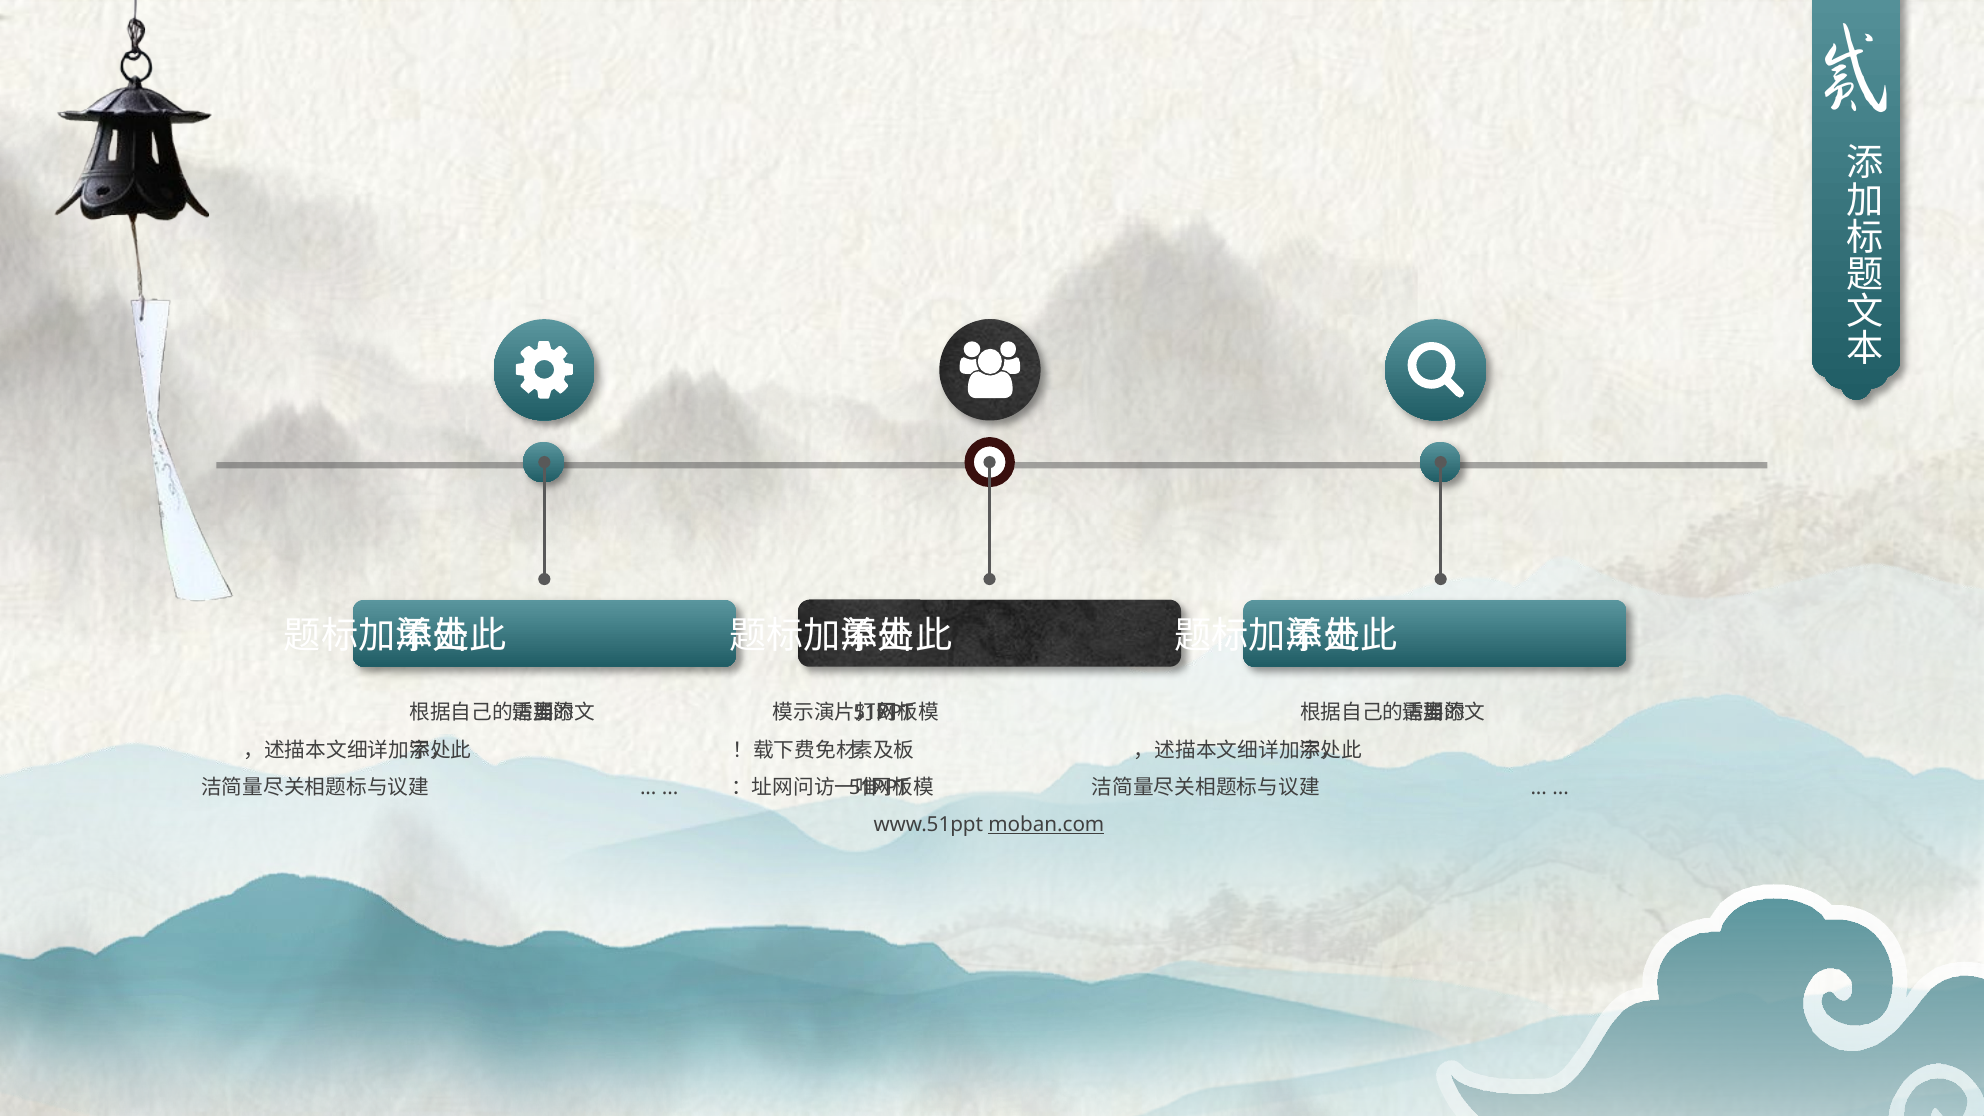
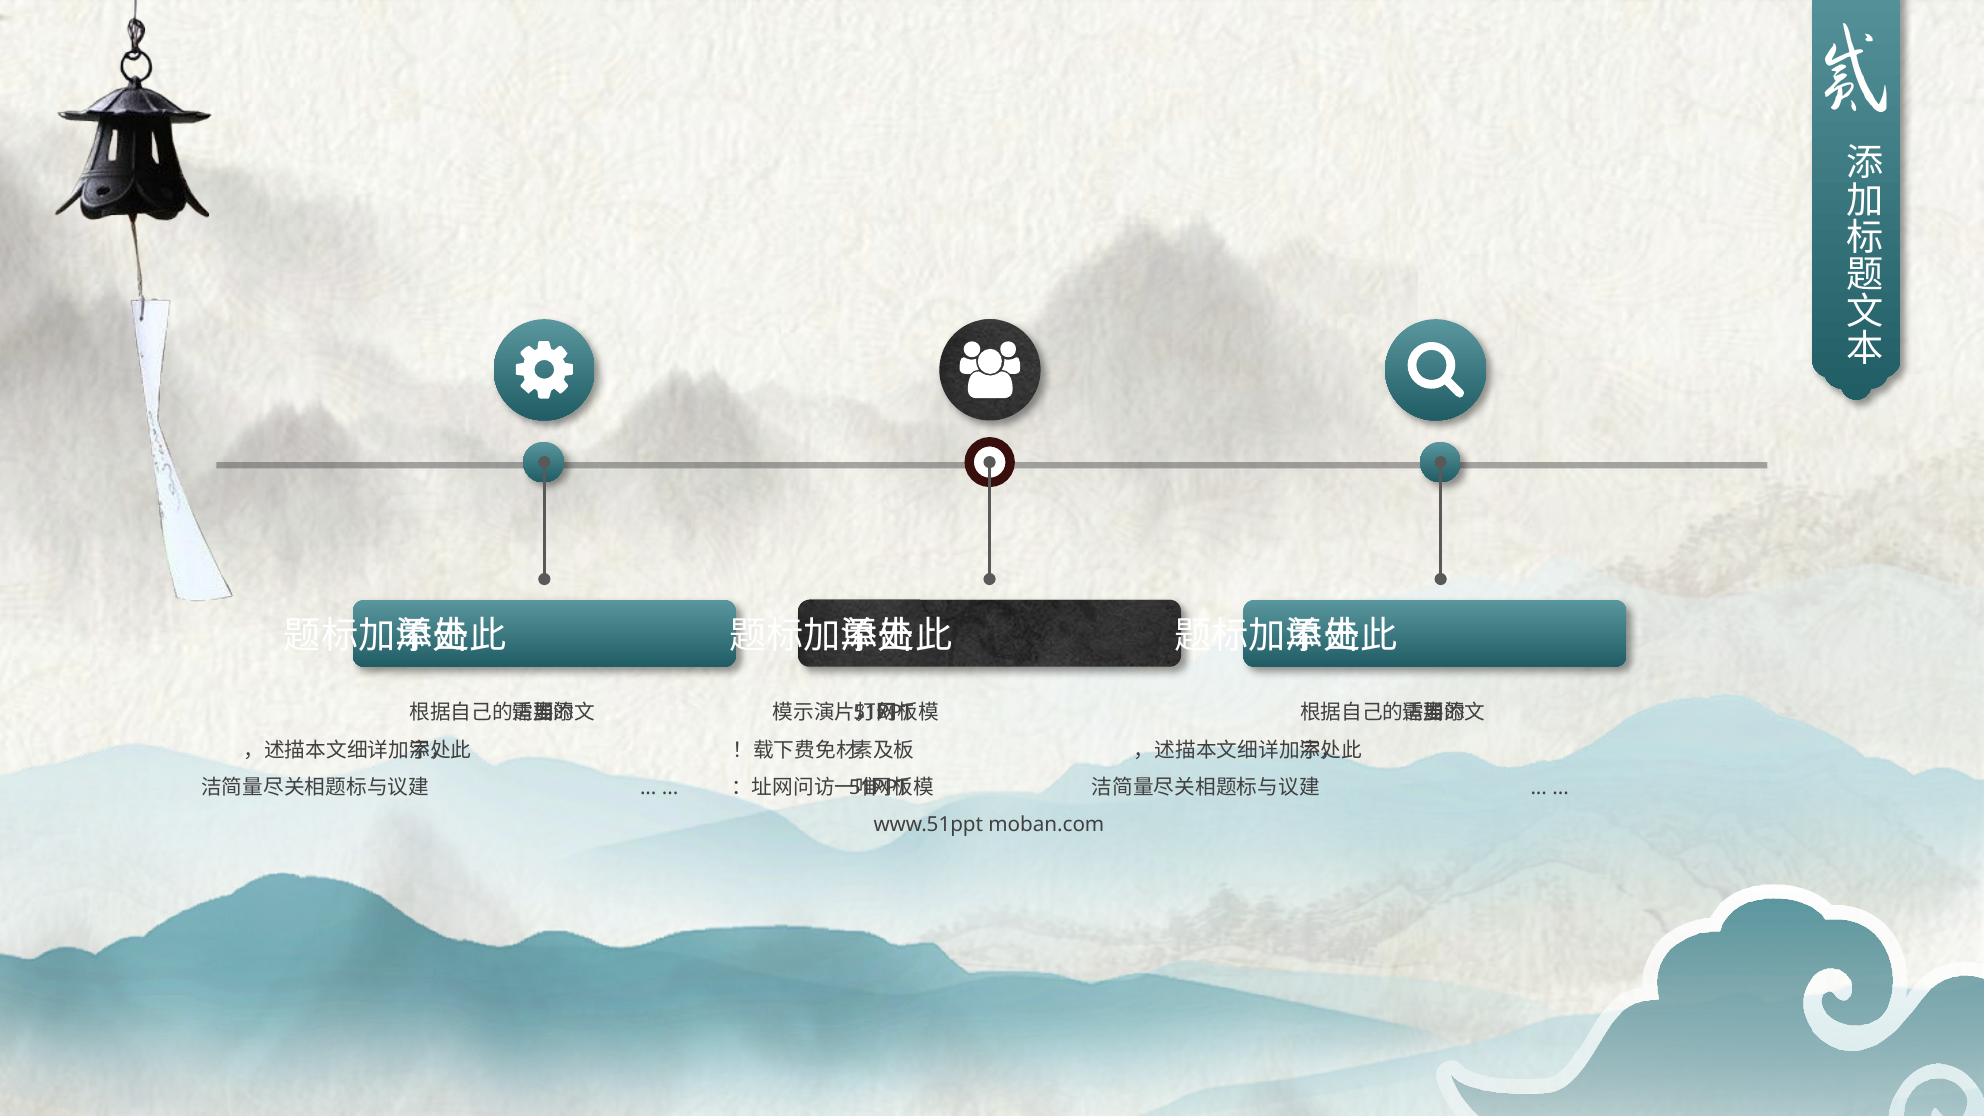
moban.com underline: present -> none (1046, 825)
